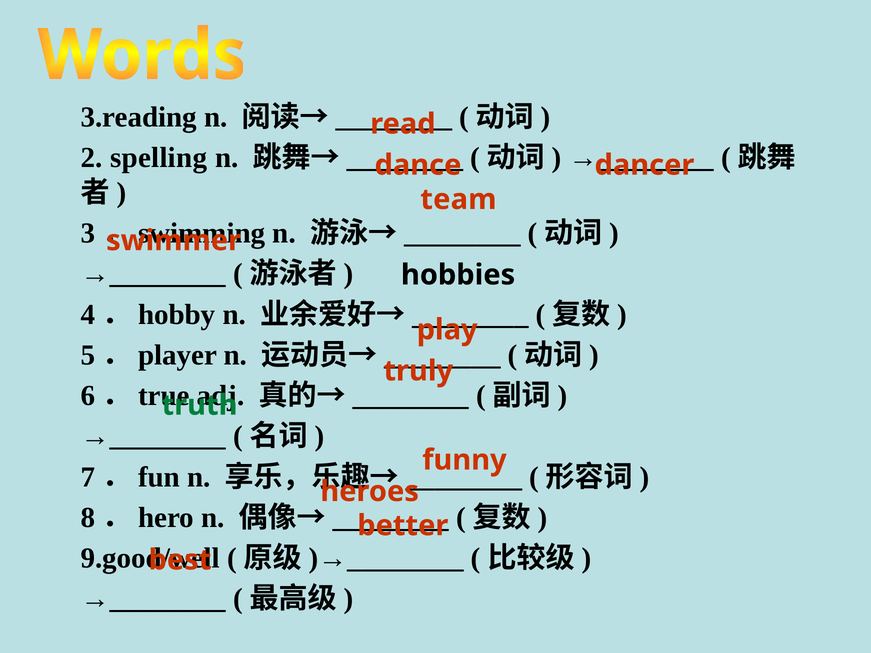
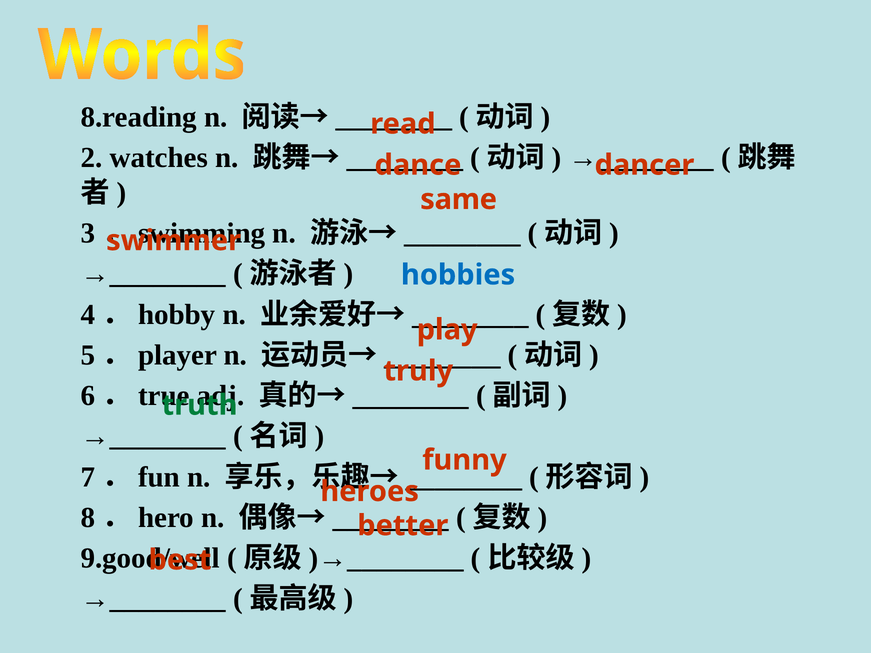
3.reading: 3.reading -> 8.reading (139, 117)
spelling: spelling -> watches (159, 158)
team: team -> same (459, 199)
hobbies colour: black -> blue (458, 275)
